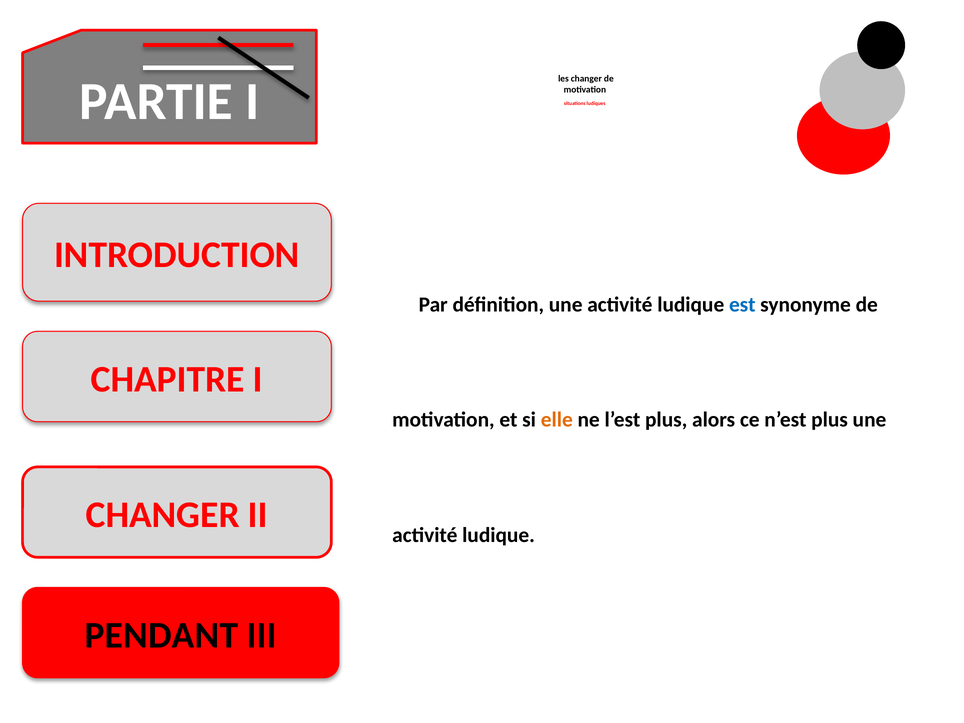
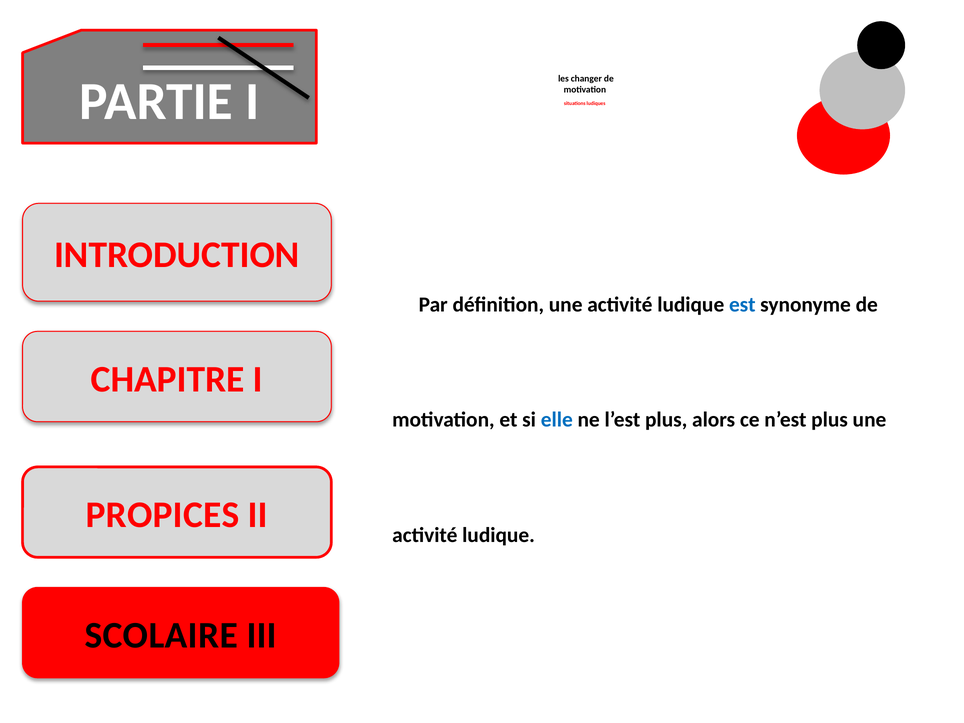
elle colour: orange -> blue (557, 420)
CHANGER: CHANGER -> PROPICES (163, 515)
PENDANT: PENDANT -> SCOLAIRE (161, 635)
